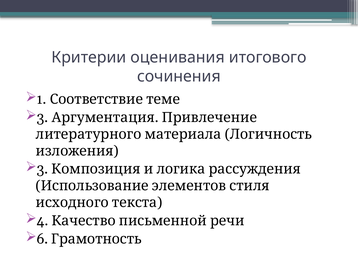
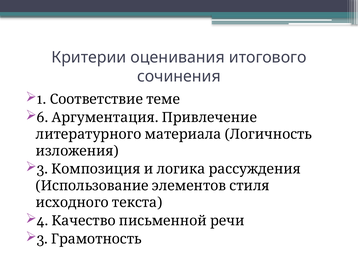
3: 3 -> 6 (43, 117)
6: 6 -> 3 (42, 238)
